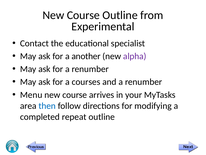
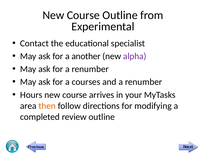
Menu: Menu -> Hours (31, 95)
then colour: blue -> orange (47, 105)
repeat: repeat -> review (74, 116)
